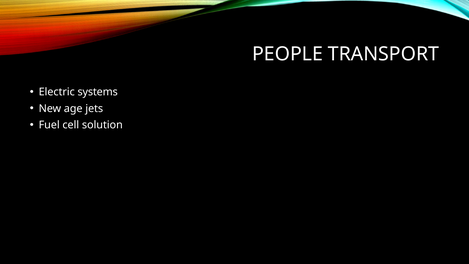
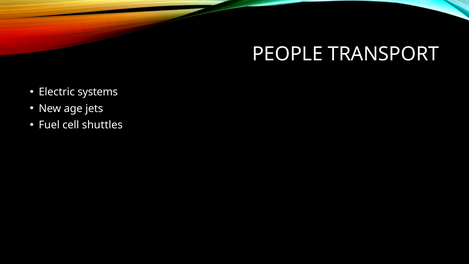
solution: solution -> shuttles (102, 125)
